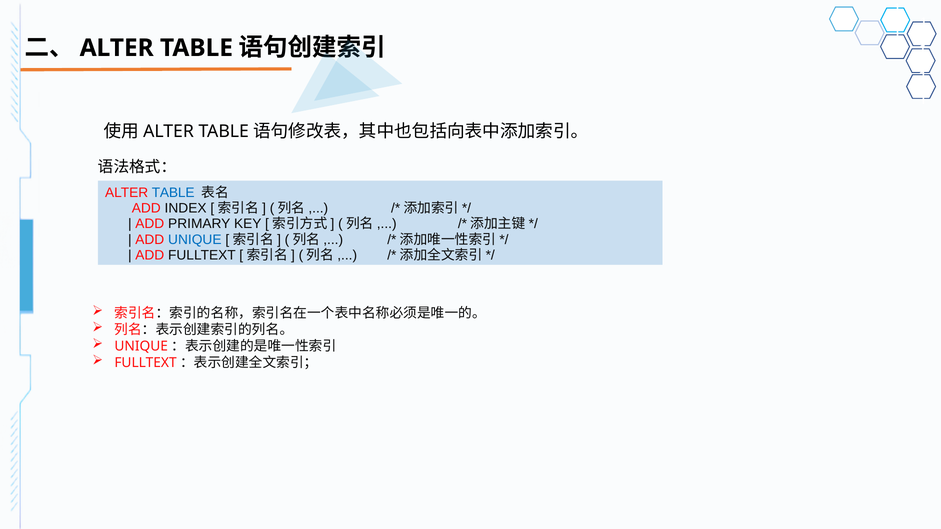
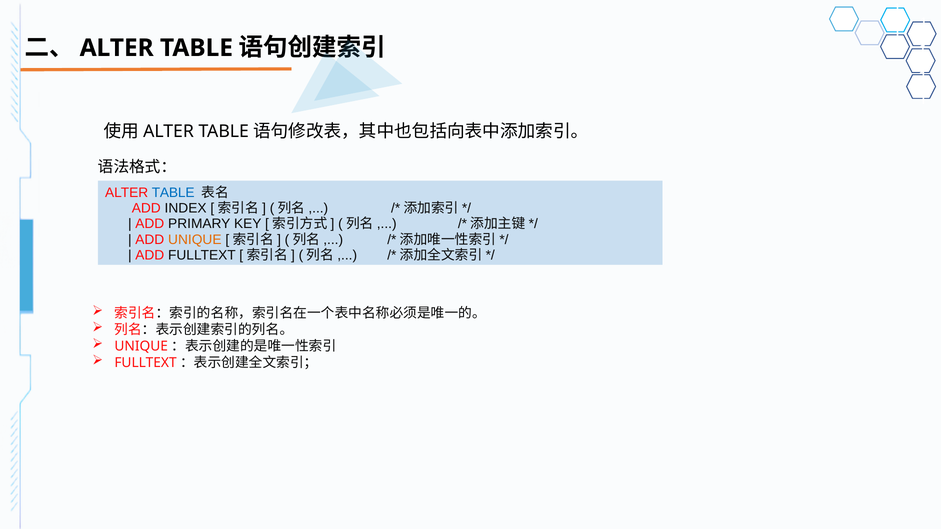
UNIQUE colour: blue -> orange (195, 240)
